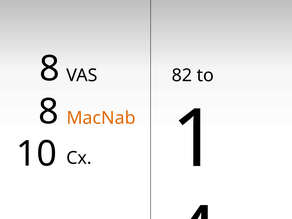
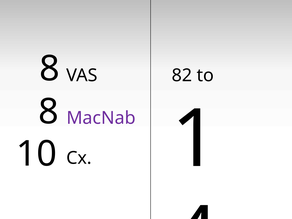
MacNab colour: orange -> purple (101, 118)
